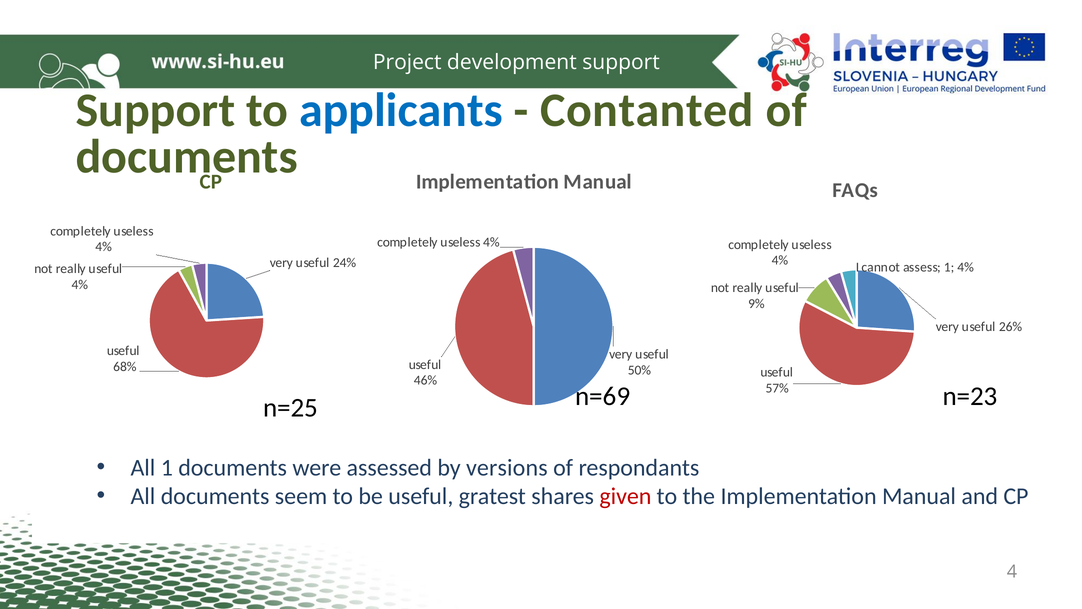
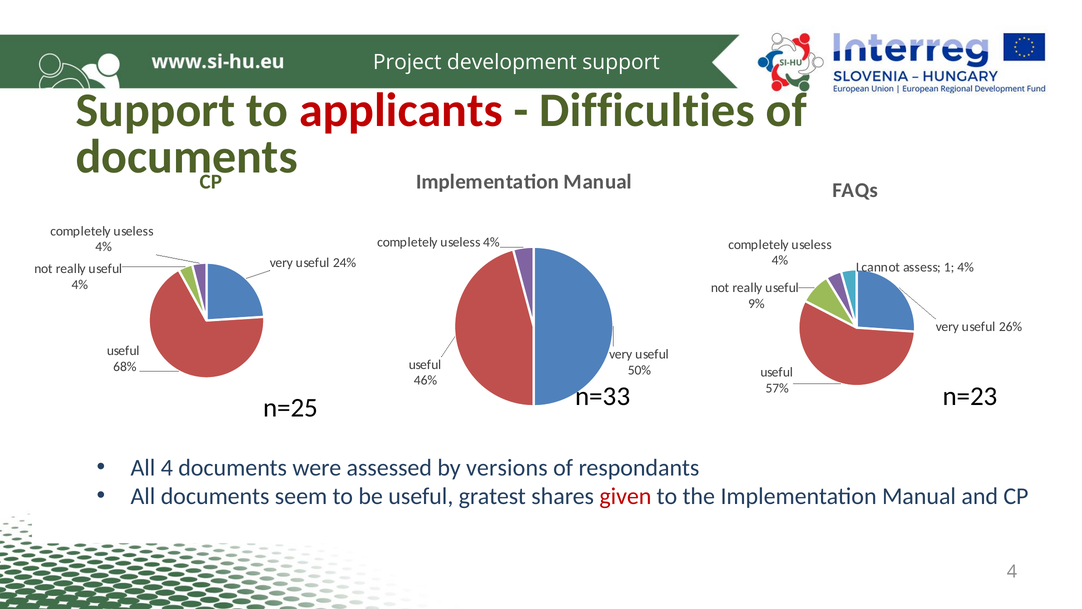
applicants colour: blue -> red (401, 110)
Contanted: Contanted -> Difficulties (647, 110)
n=69: n=69 -> n=33 (603, 396)
All 1: 1 -> 4 (167, 467)
